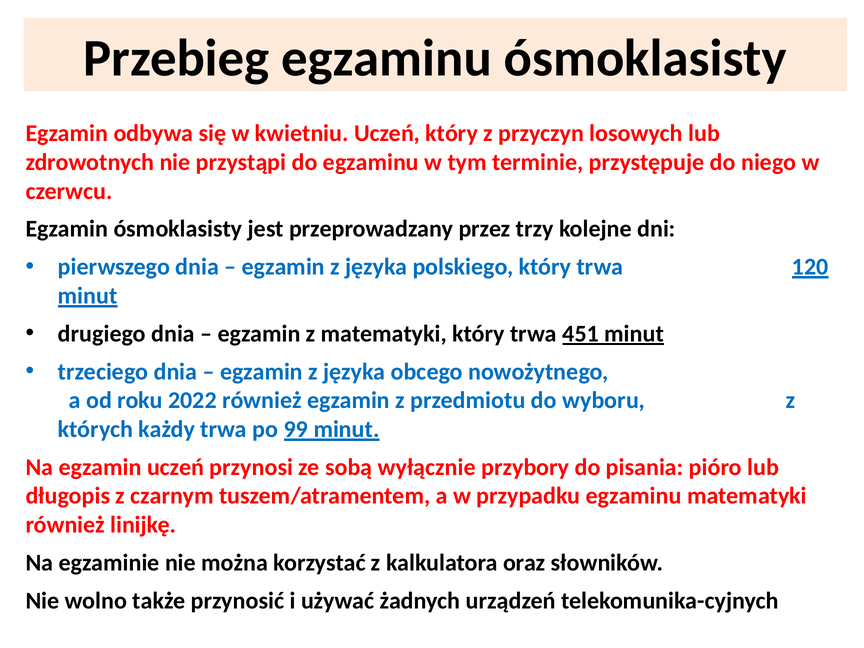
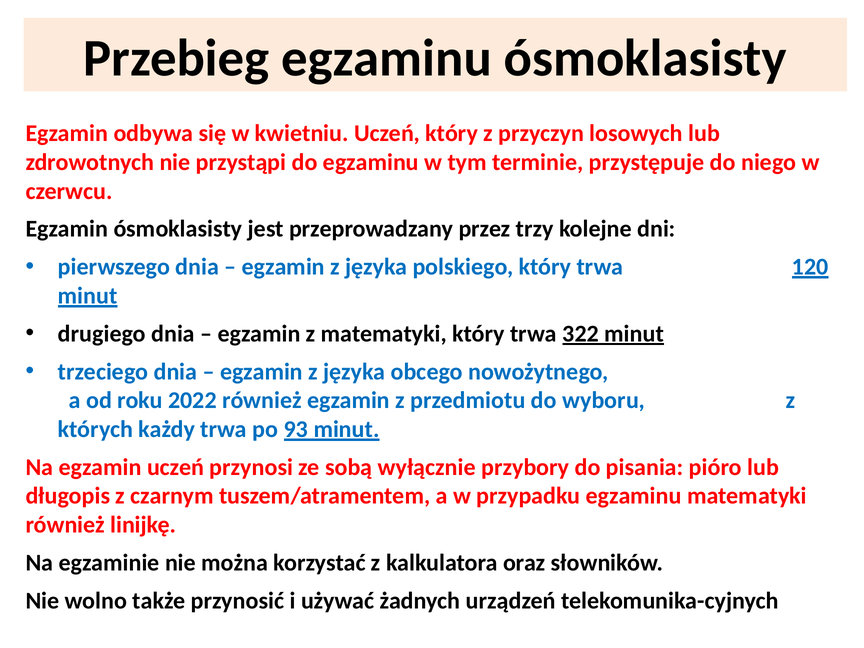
451: 451 -> 322 (581, 334)
99: 99 -> 93 (296, 429)
